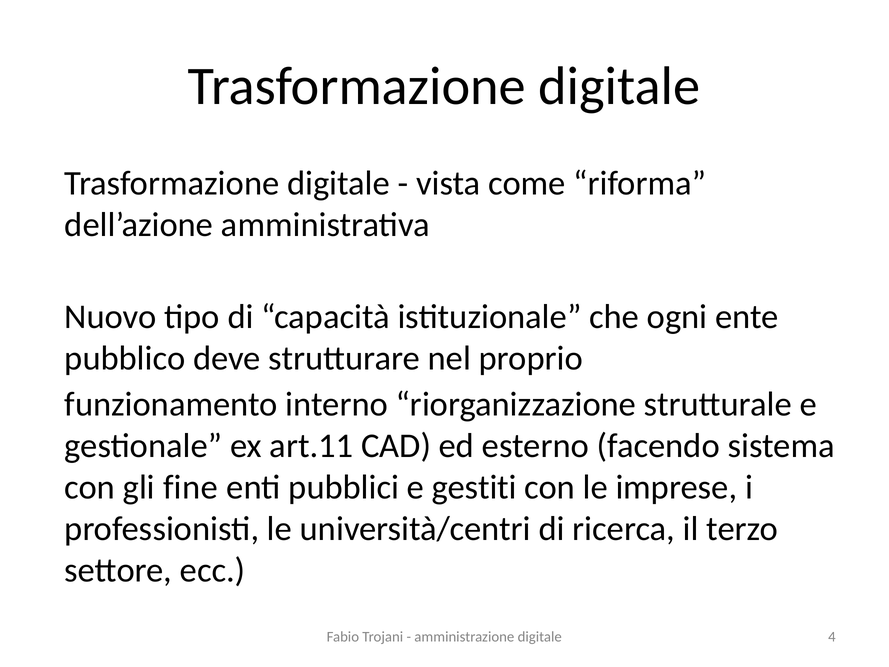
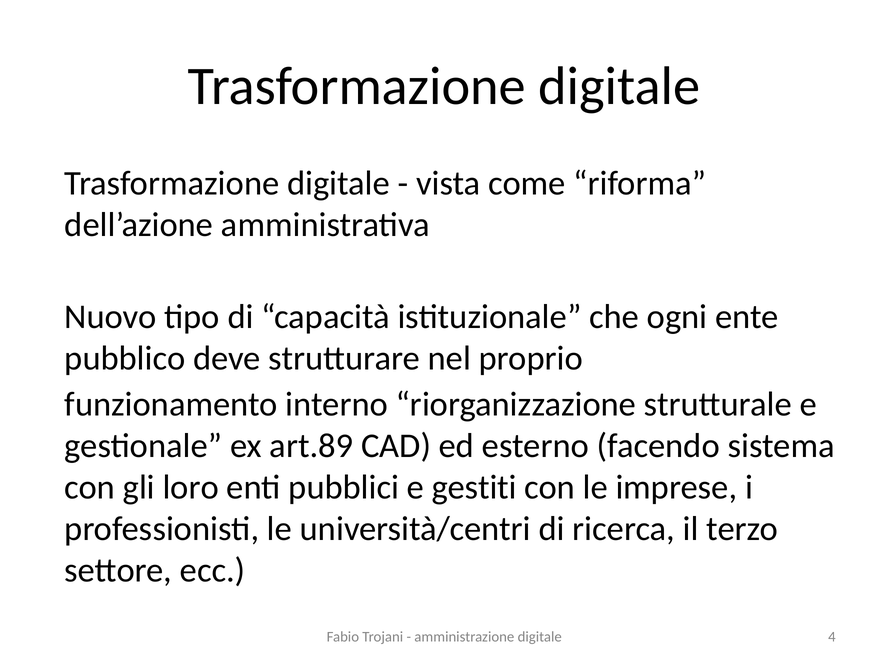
art.11: art.11 -> art.89 (311, 446)
fine: fine -> loro (191, 487)
